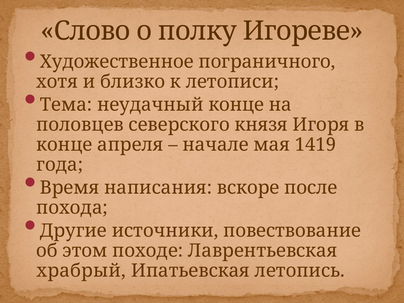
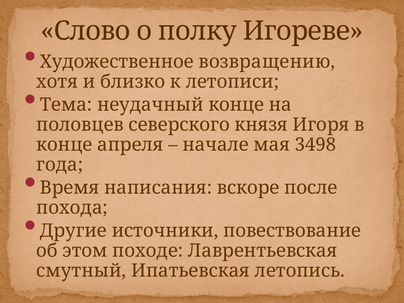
пограничного: пограничного -> возвращению (267, 62)
1419: 1419 -> 3498 (315, 145)
храбрый: храбрый -> смутный (81, 271)
